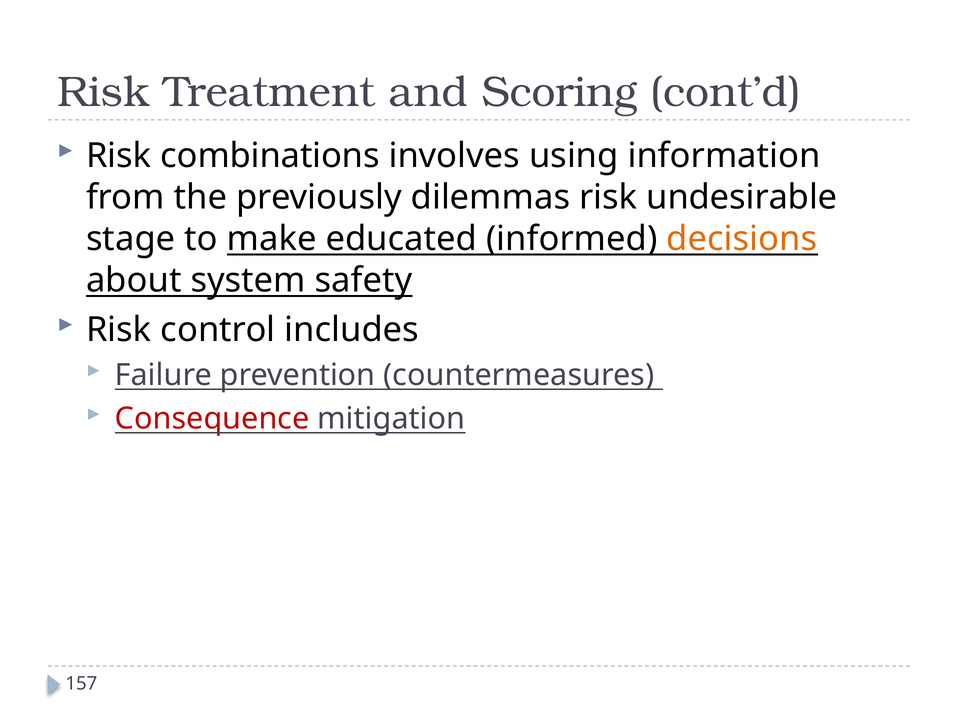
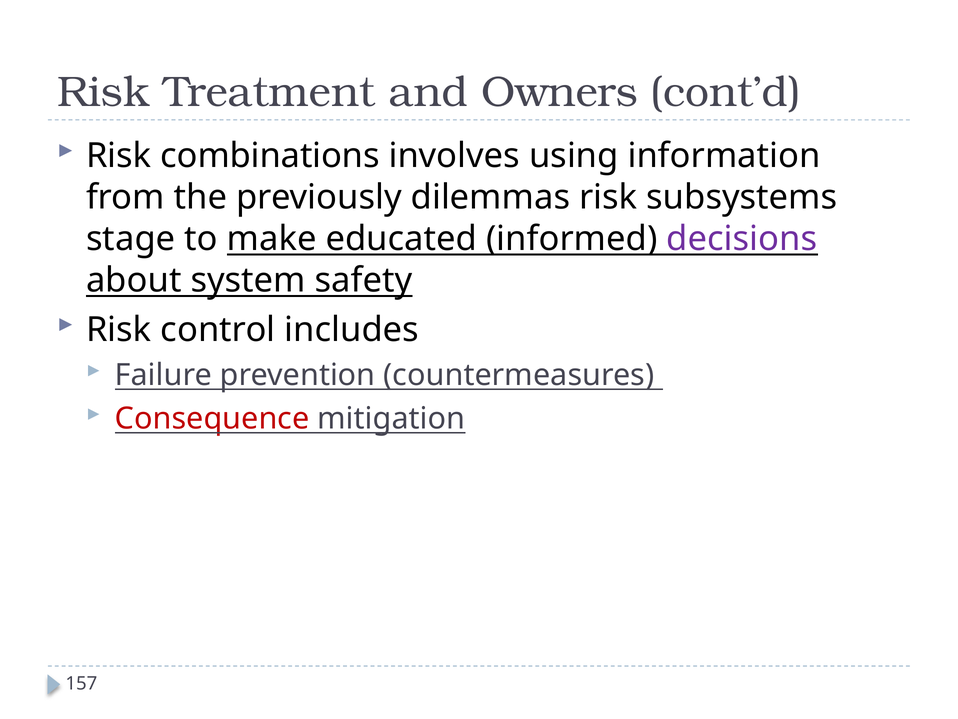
Scoring: Scoring -> Owners (560, 92)
undesirable: undesirable -> subsystems (742, 197)
decisions colour: orange -> purple (742, 239)
